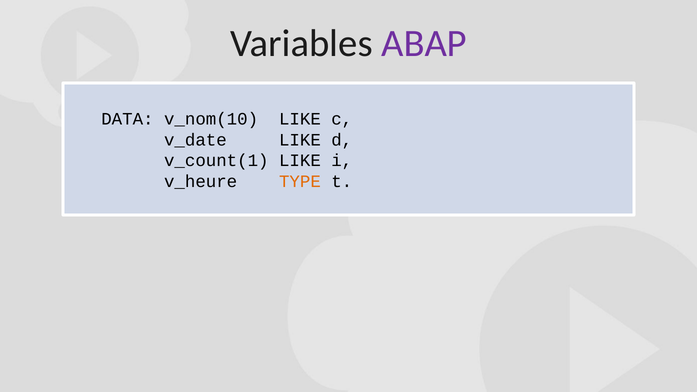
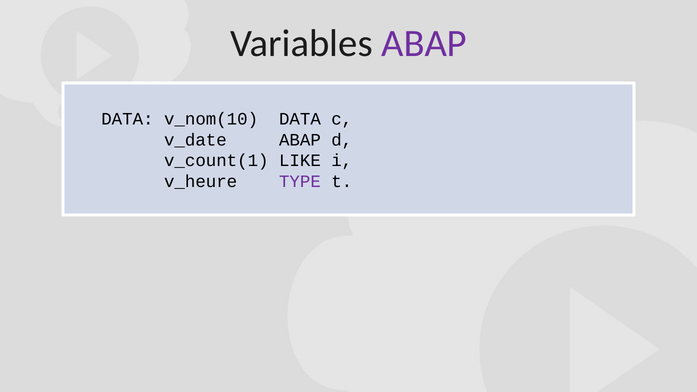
v_nom(10 LIKE: LIKE -> DATA (300, 119)
v_date LIKE: LIKE -> ABAP (300, 140)
TYPE colour: orange -> purple (300, 182)
